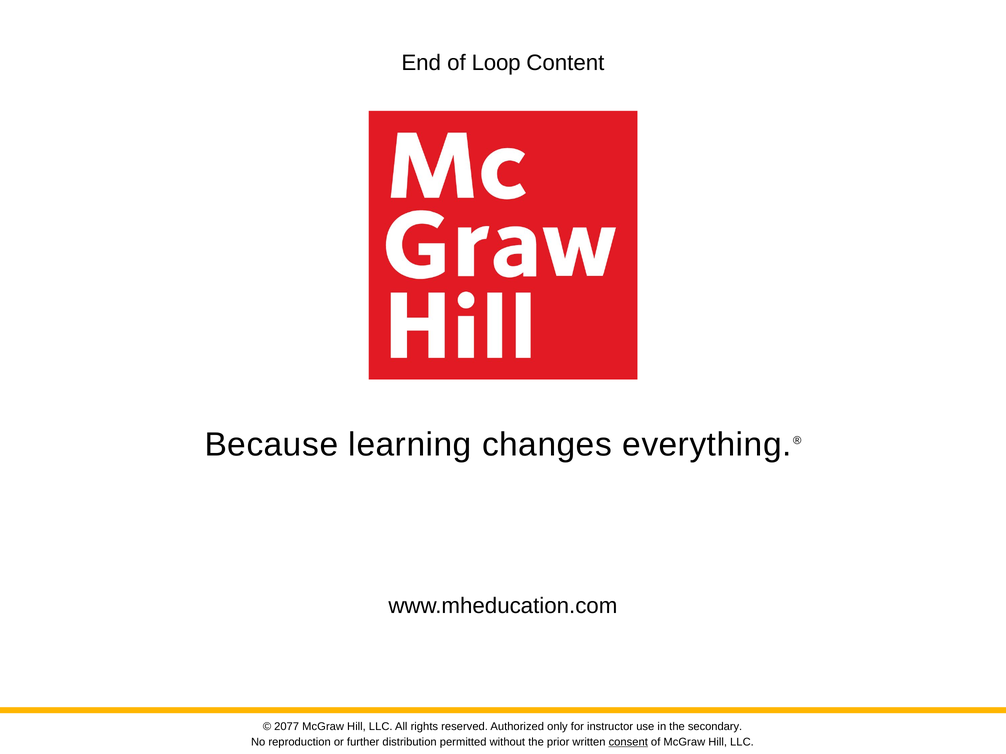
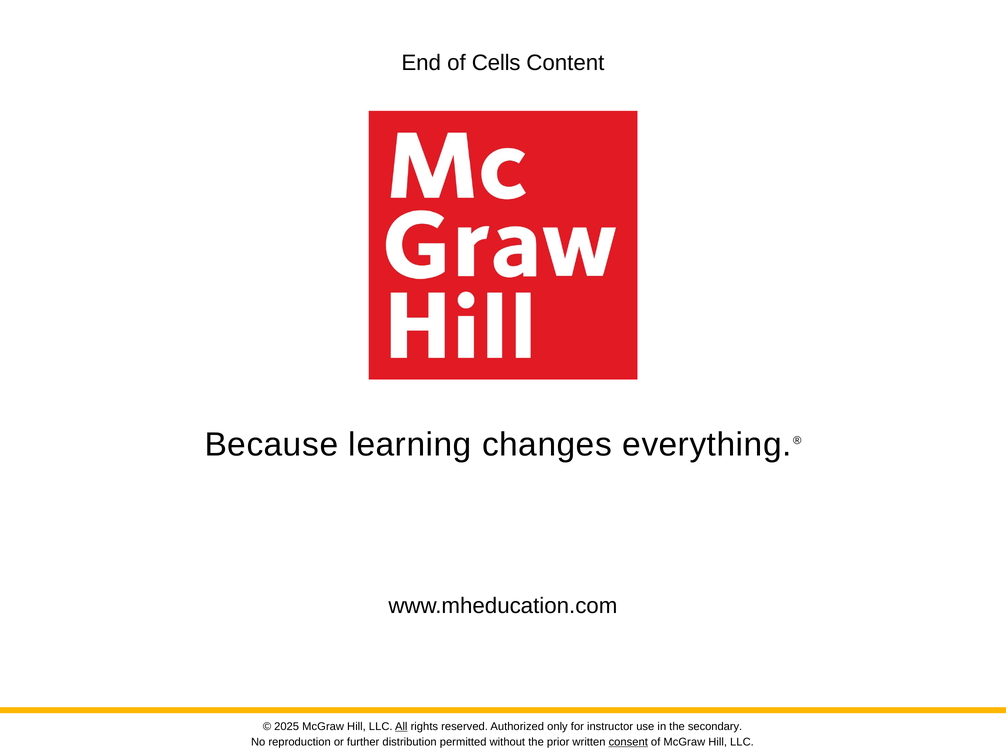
Loop: Loop -> Cells (496, 63)
2077: 2077 -> 2025 (287, 727)
All underline: none -> present (401, 727)
